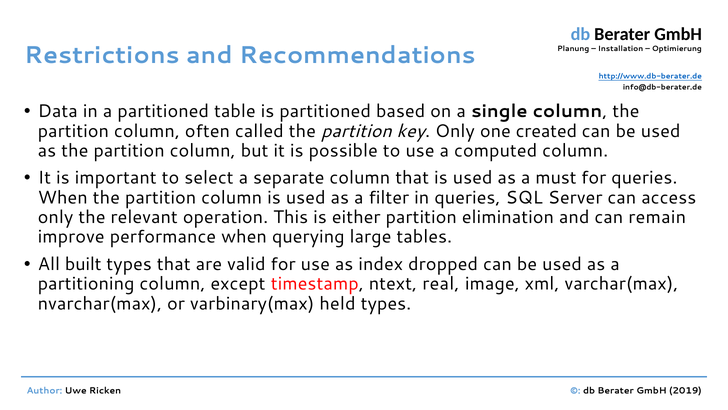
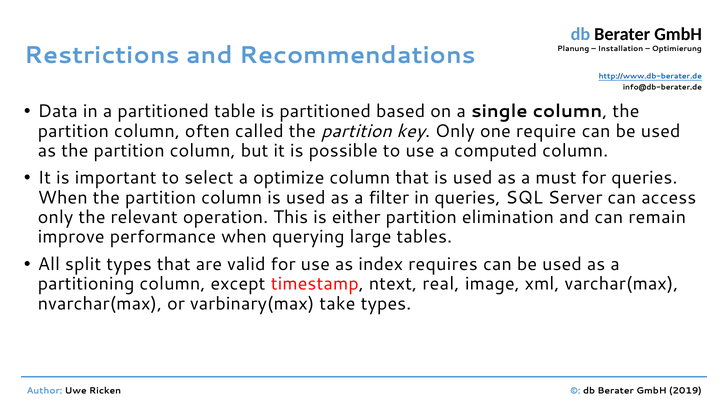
created: created -> require (546, 131)
separate: separate -> optimize (289, 178)
built: built -> split (83, 264)
dropped: dropped -> requires (443, 264)
held: held -> take (337, 303)
